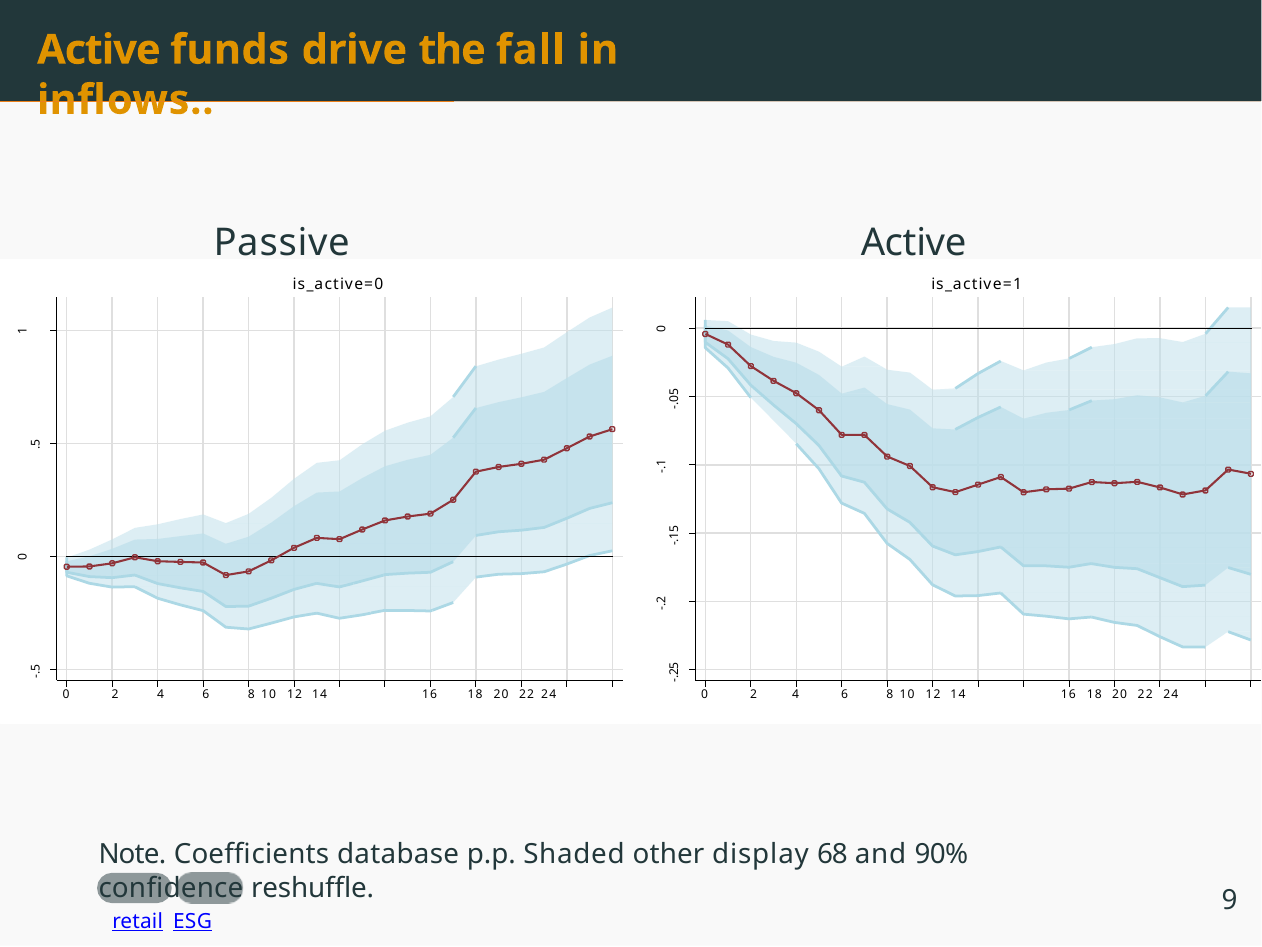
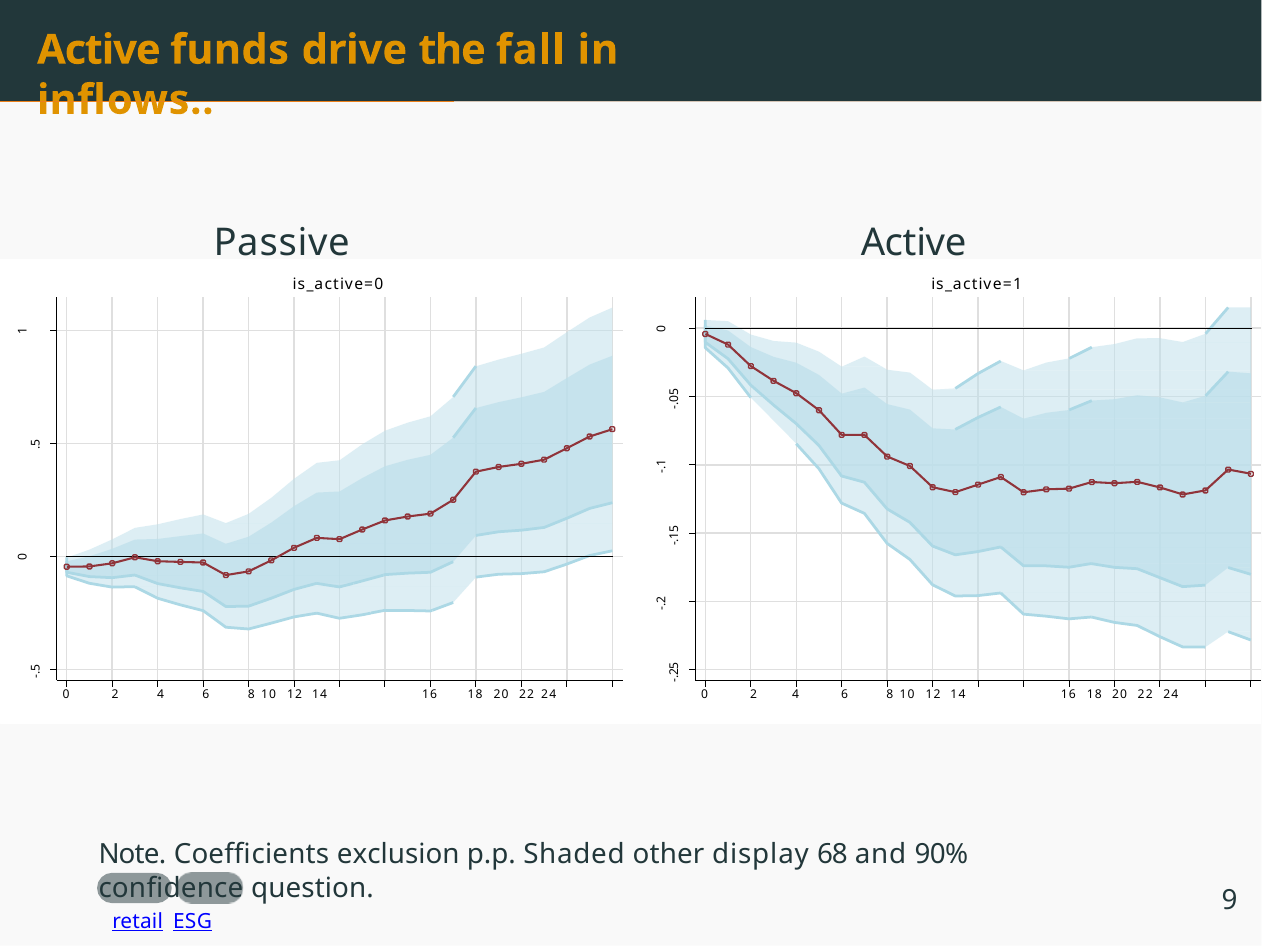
database: database -> exclusion (398, 855)
reshuffle: reshuffle -> question (312, 888)
